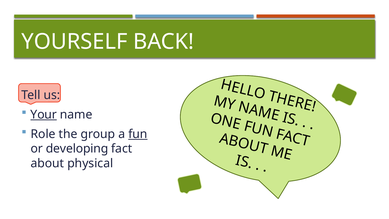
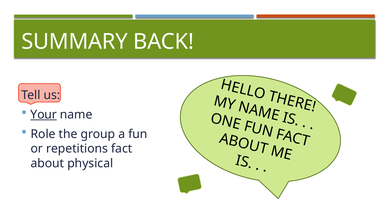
YOURSELF: YOURSELF -> SUMMARY (75, 42)
fun underline: present -> none (138, 134)
developing: developing -> repetitions (77, 149)
